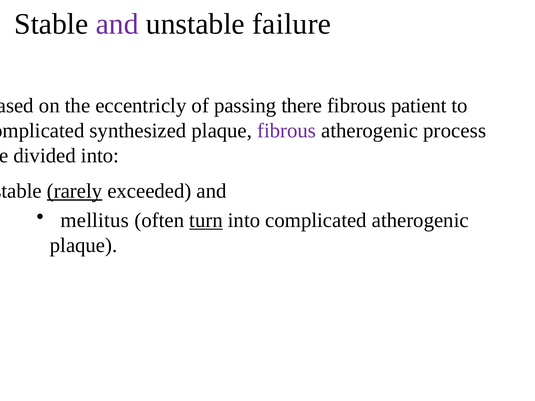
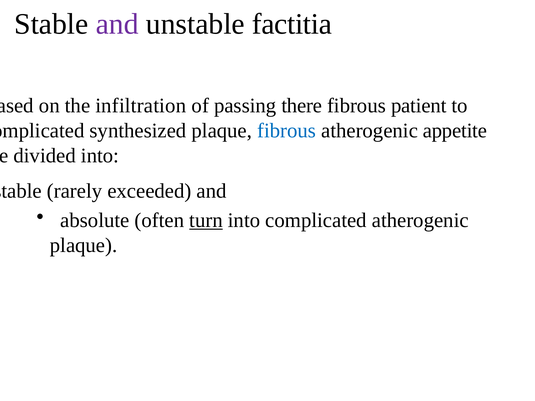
failure: failure -> factitia (292, 24)
eccentricly: eccentricly -> infiltration (141, 106)
fibrous colour: purple -> blue (287, 131)
process: process -> appetite (455, 131)
rarely underline: present -> none (75, 191)
mellitus: mellitus -> absolute (95, 220)
